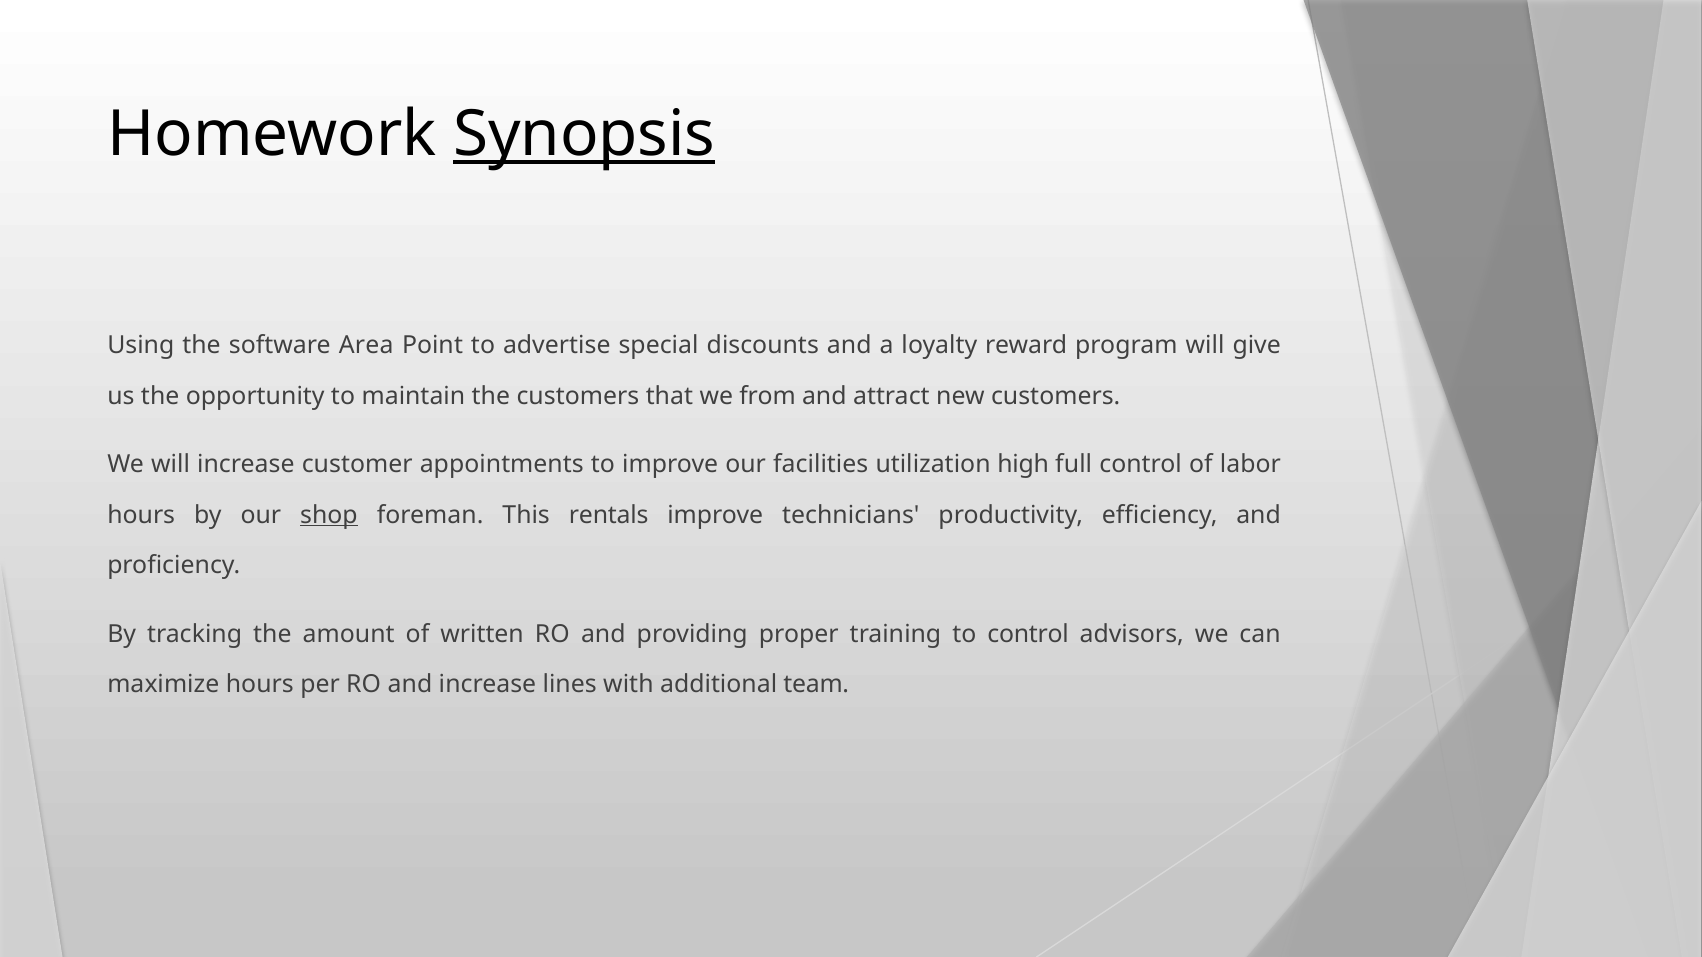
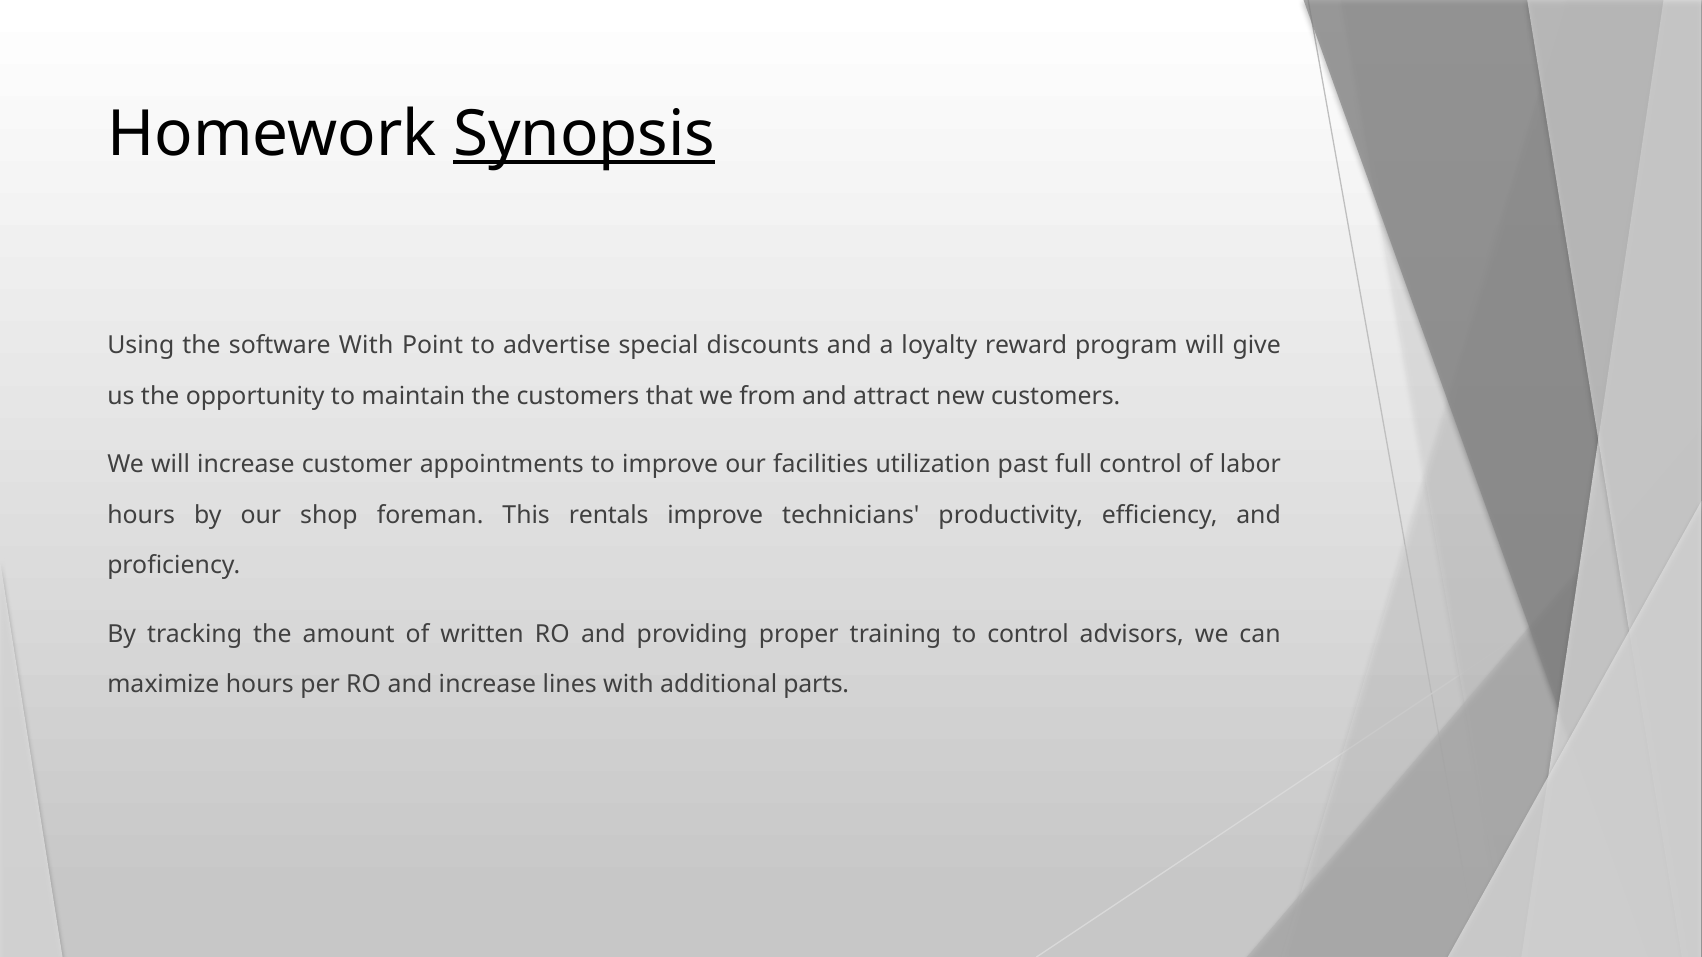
software Area: Area -> With (366, 346)
high: high -> past (1023, 465)
shop underline: present -> none (329, 515)
team: team -> parts (816, 685)
